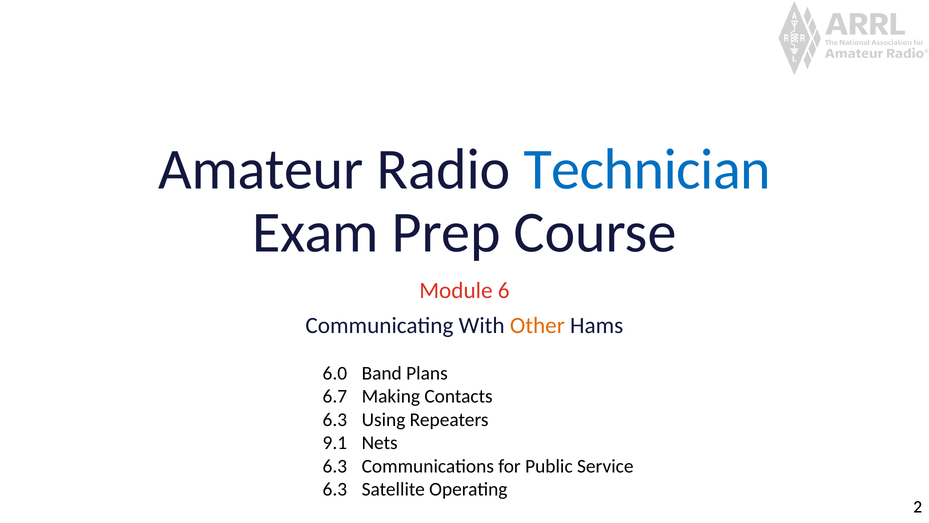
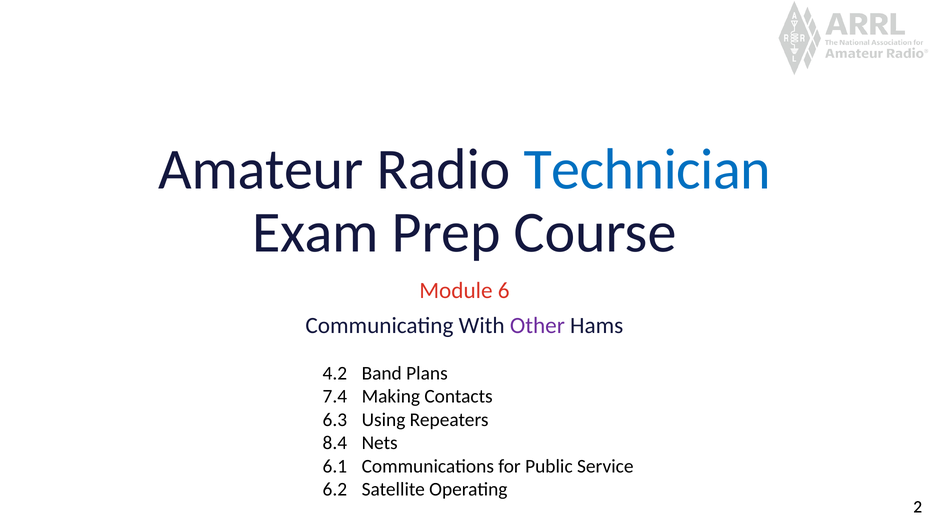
Other colour: orange -> purple (537, 325)
6.0: 6.0 -> 4.2 (335, 373)
6.7: 6.7 -> 7.4 (335, 396)
9.1: 9.1 -> 8.4 (335, 443)
6.3: 6.3 -> 6.1 (335, 466)
6.3: 6.3 -> 6.2 (335, 489)
